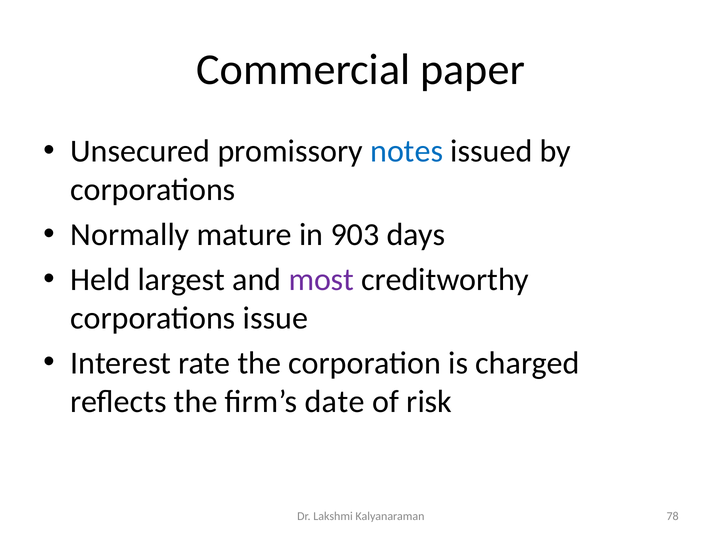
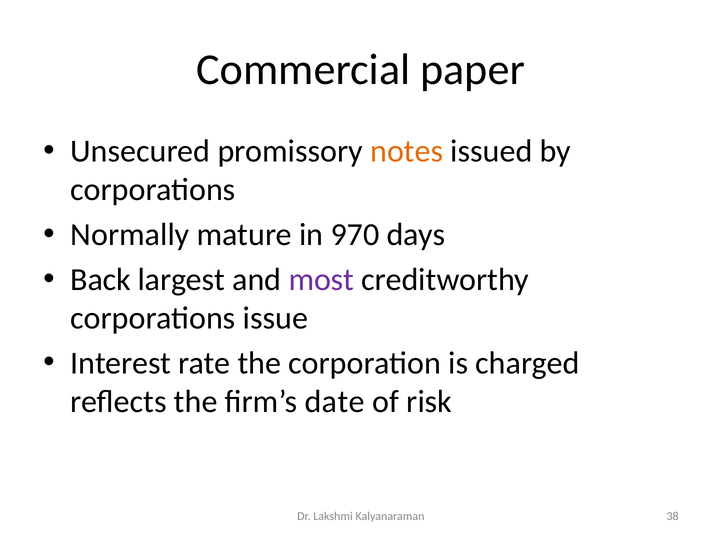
notes colour: blue -> orange (407, 151)
903: 903 -> 970 (355, 235)
Held: Held -> Back (101, 280)
78: 78 -> 38 (673, 517)
